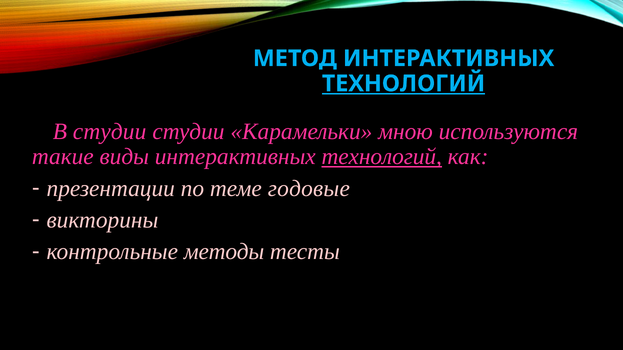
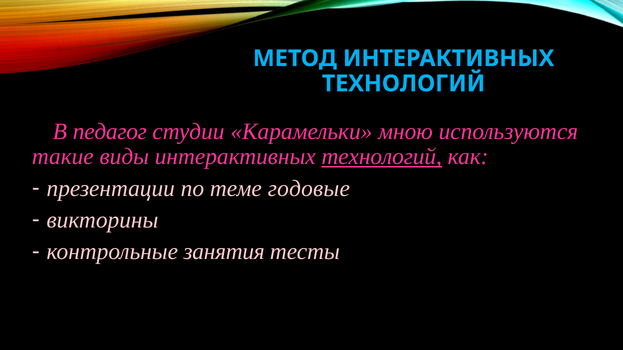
ТЕХНОЛОГИЙ underline: present -> none (404, 84)
В студии: студии -> педагог (110, 132)
методы: методы -> занятия (224, 252)
